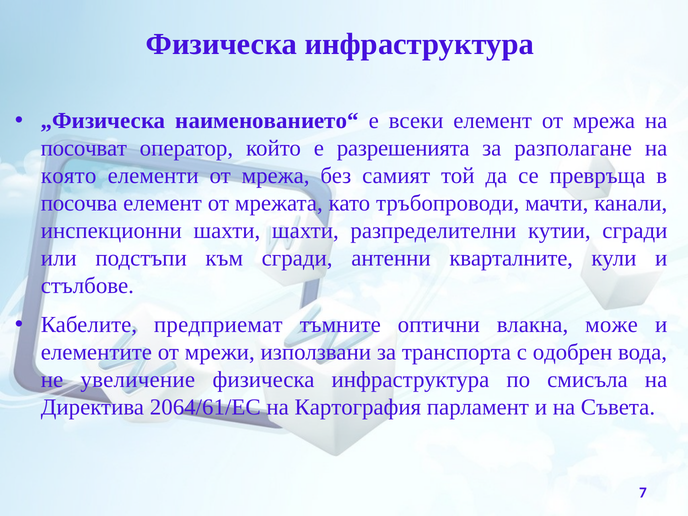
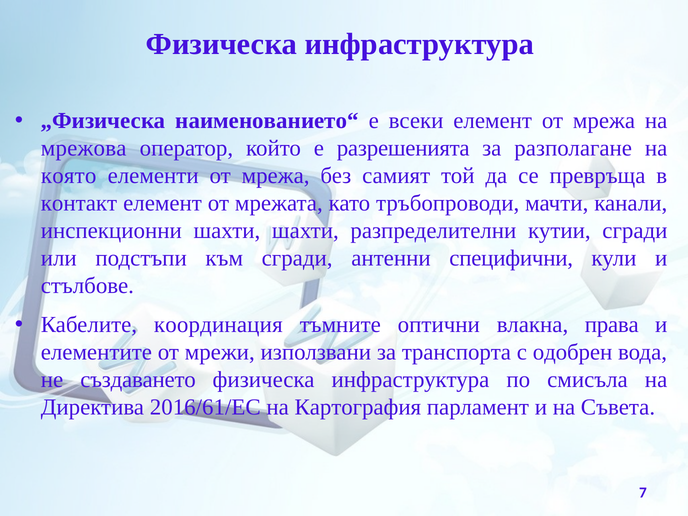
посочват: посочват -> мрежова (84, 148)
посочва: посочва -> контакт (79, 203)
кварталните: кварталните -> специфични (511, 258)
предприемат: предприемат -> координация (218, 325)
може: може -> права (612, 325)
увеличение: увеличение -> създаването (138, 380)
2064/61/ЕС: 2064/61/ЕС -> 2016/61/ЕС (205, 407)
